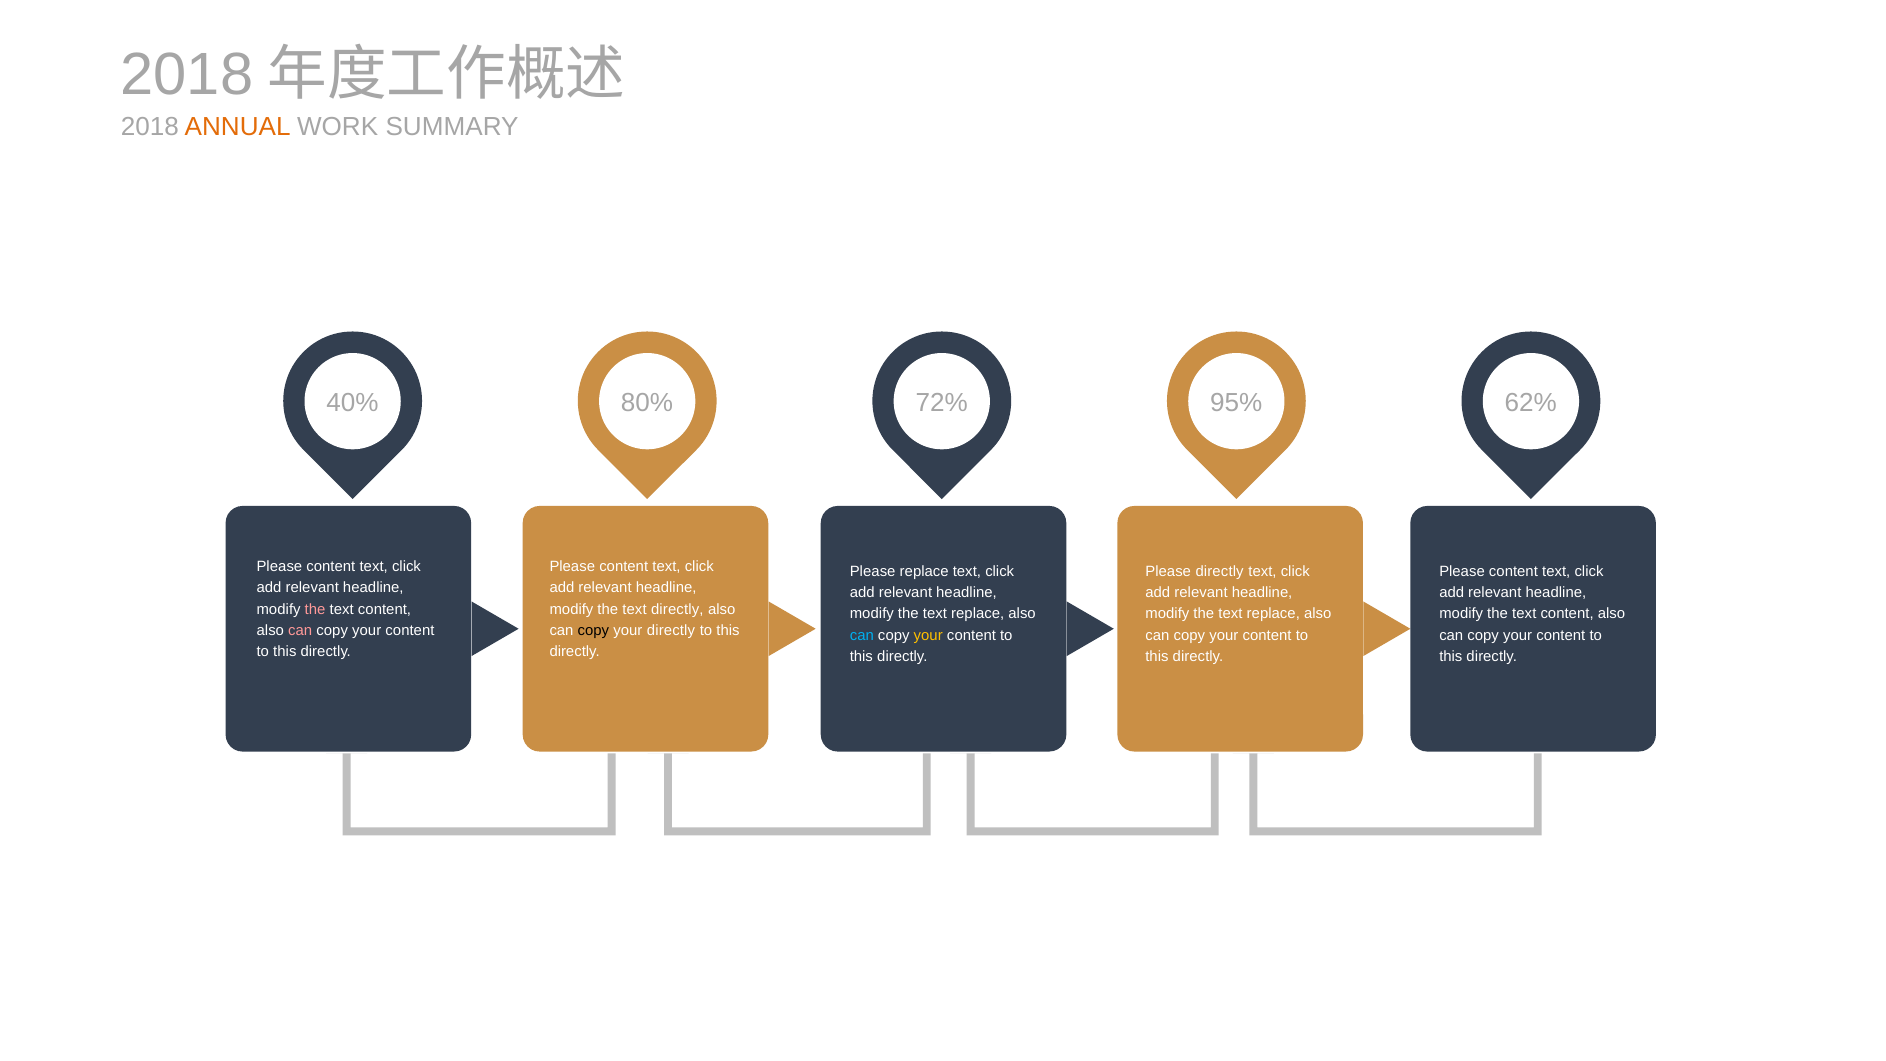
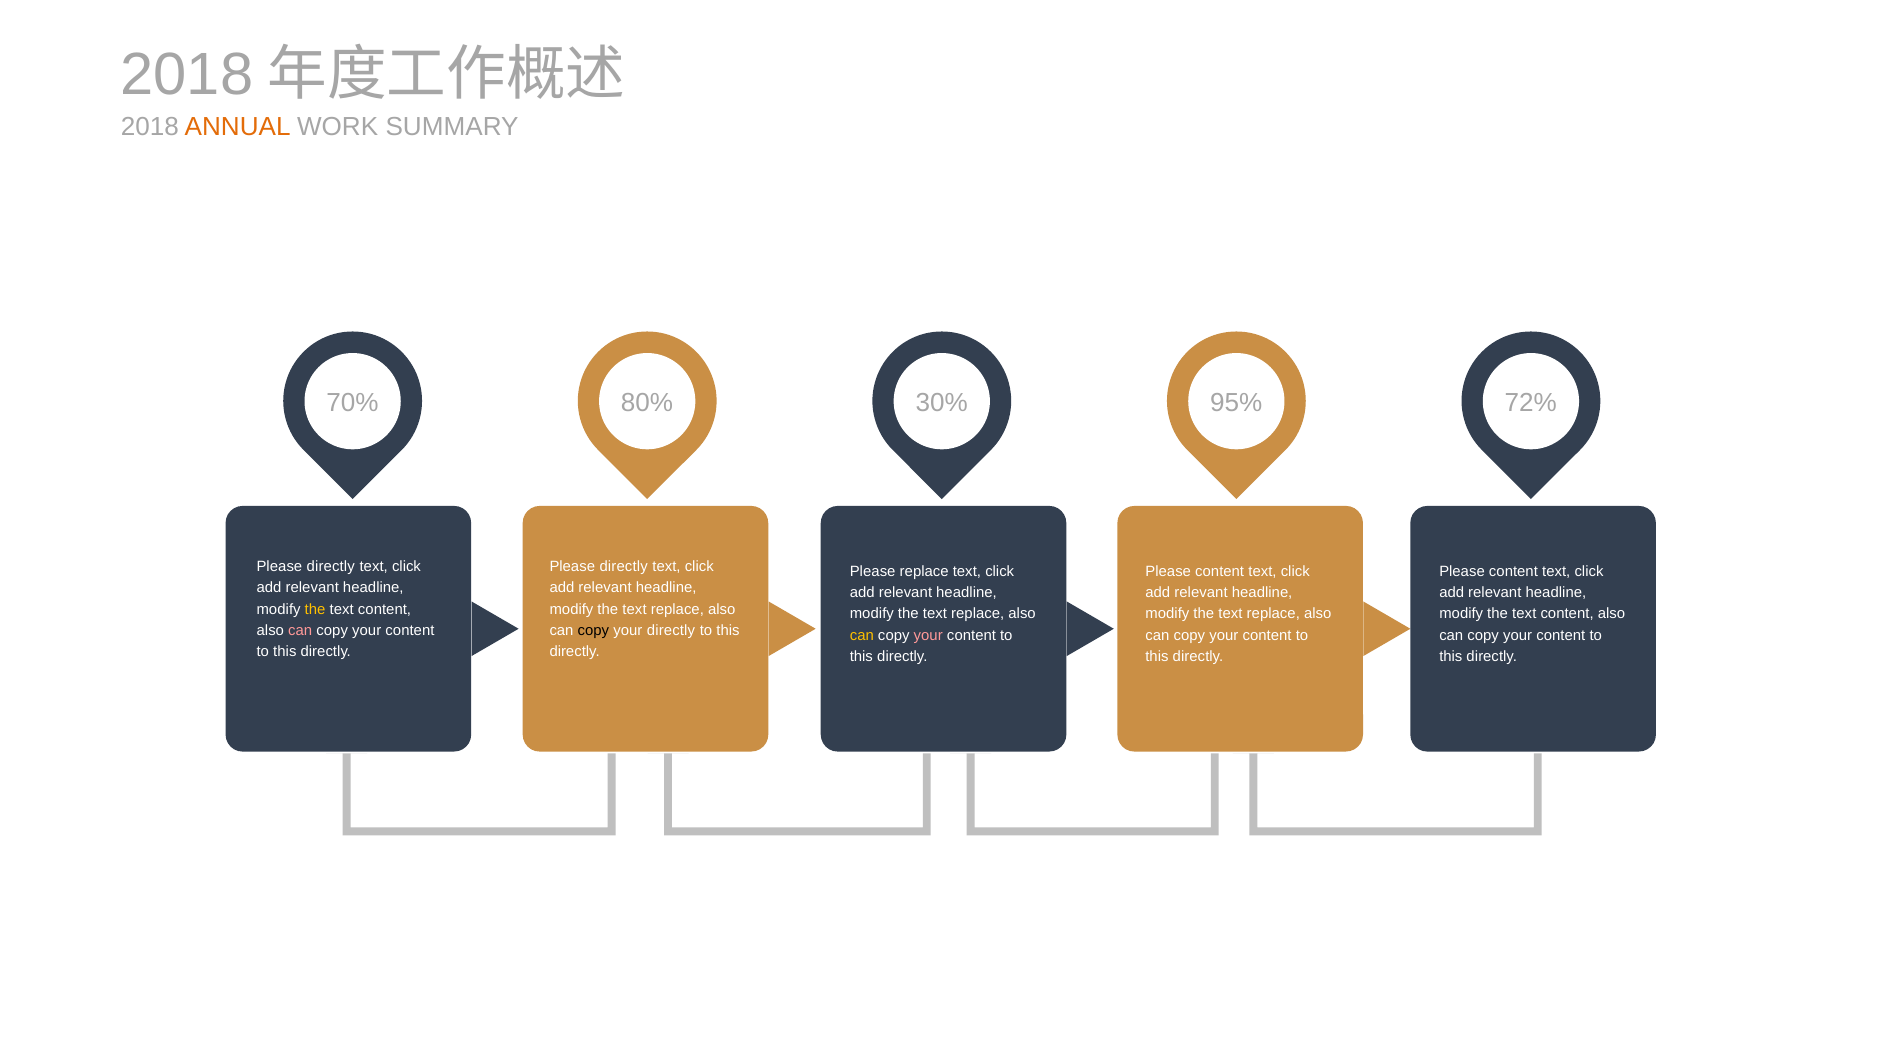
40%: 40% -> 70% (353, 403)
72%: 72% -> 30% (942, 403)
62%: 62% -> 72% (1531, 403)
content: content -> directly (331, 566)
content: content -> directly (624, 566)
directly: directly -> content (1220, 571)
the colour: pink -> yellow (315, 609)
directly: directly -> replace (677, 609)
can colour: light blue -> yellow (862, 635)
your colour: yellow -> pink (928, 635)
